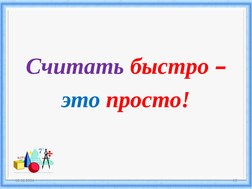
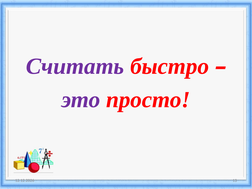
это colour: blue -> purple (81, 100)
